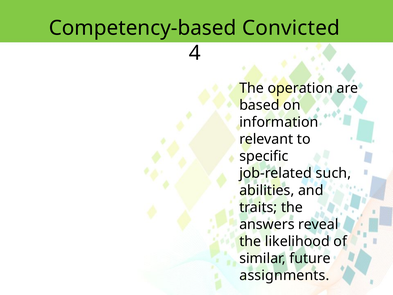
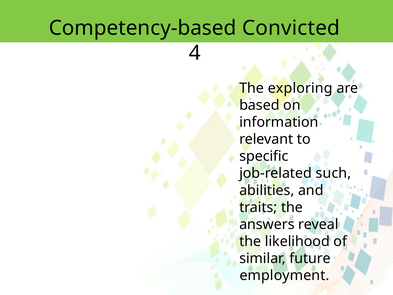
operation: operation -> exploring (300, 88)
assignments: assignments -> employment (284, 275)
